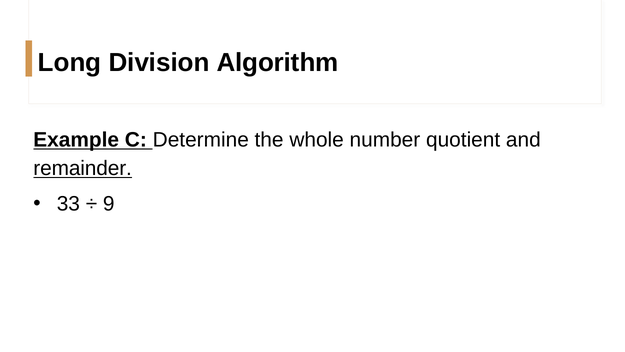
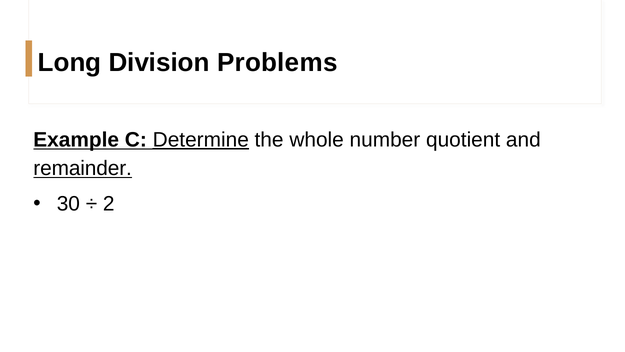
Algorithm: Algorithm -> Problems (277, 62)
Determine underline: none -> present (201, 140)
33: 33 -> 30 (68, 204)
9: 9 -> 2 (109, 204)
